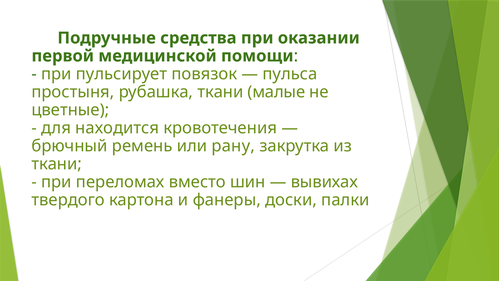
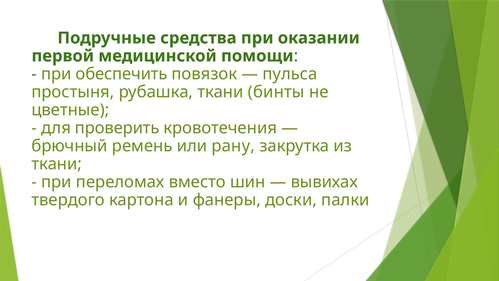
пульсирует: пульсирует -> обеспечить (122, 74)
малые: малые -> бинты (276, 92)
находится: находится -> проверить (117, 128)
